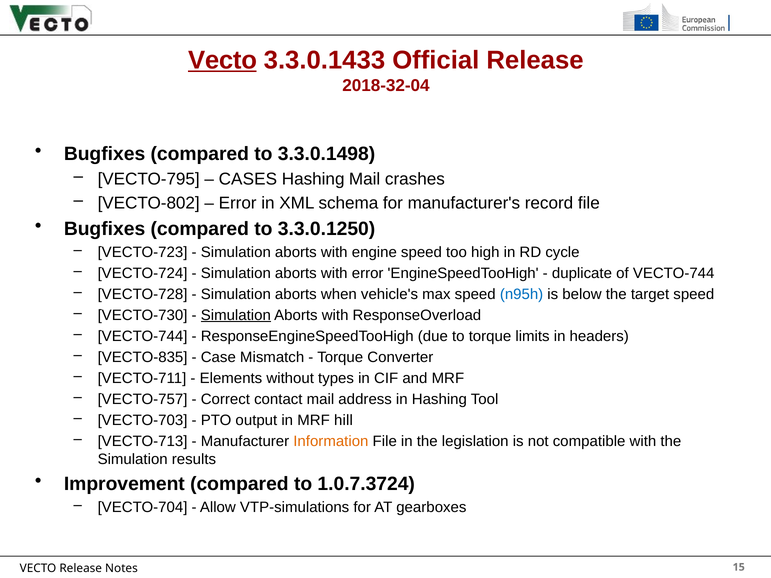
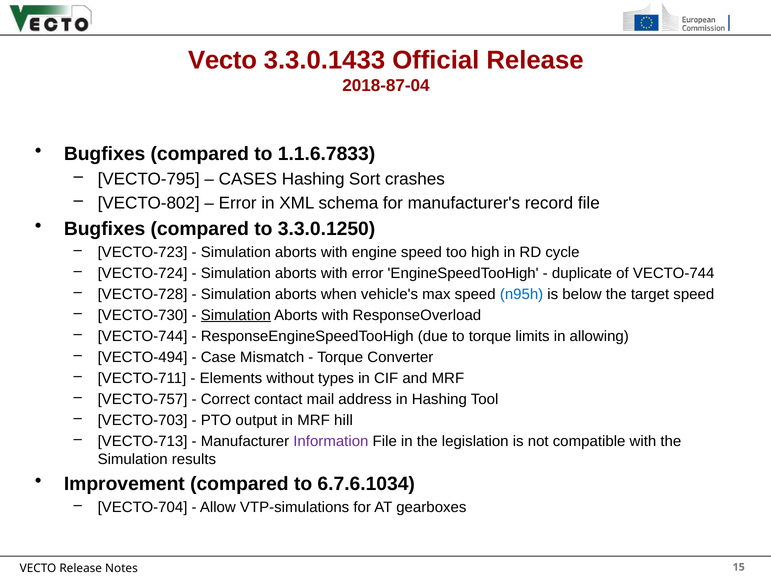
Vecto underline: present -> none (222, 60)
2018-32-04: 2018-32-04 -> 2018-87-04 (386, 86)
3.3.0.1498: 3.3.0.1498 -> 1.1.6.7833 (327, 154)
Hashing Mail: Mail -> Sort (365, 179)
headers: headers -> allowing (599, 336)
VECTO-835: VECTO-835 -> VECTO-494 (143, 357)
Information colour: orange -> purple (331, 441)
1.0.7.3724: 1.0.7.3724 -> 6.7.6.1034 (366, 484)
